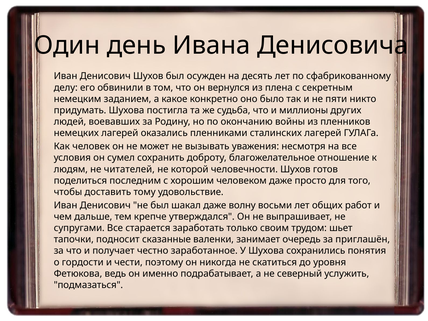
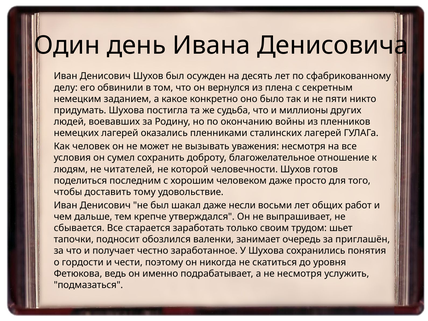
волну: волну -> несли (242, 205)
супругами: супругами -> сбывается (79, 228)
сказанные: сказанные -> обозлился (166, 239)
не северный: северный -> несмотря (299, 274)
